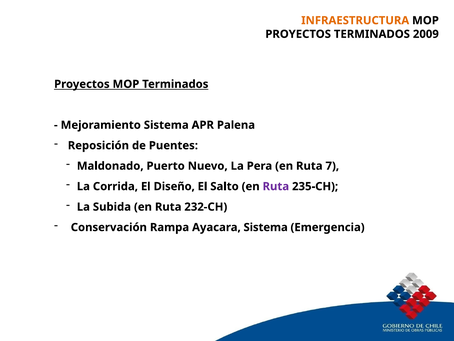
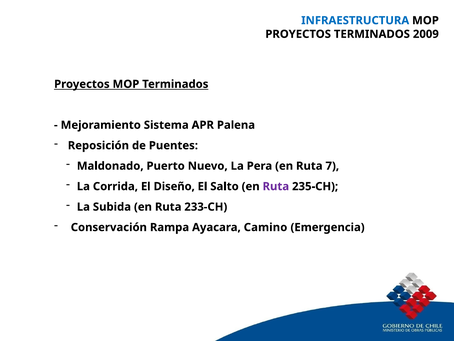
INFRAESTRUCTURA colour: orange -> blue (355, 20)
232-CH: 232-CH -> 233-CH (206, 207)
Ayacara Sistema: Sistema -> Camino (266, 227)
